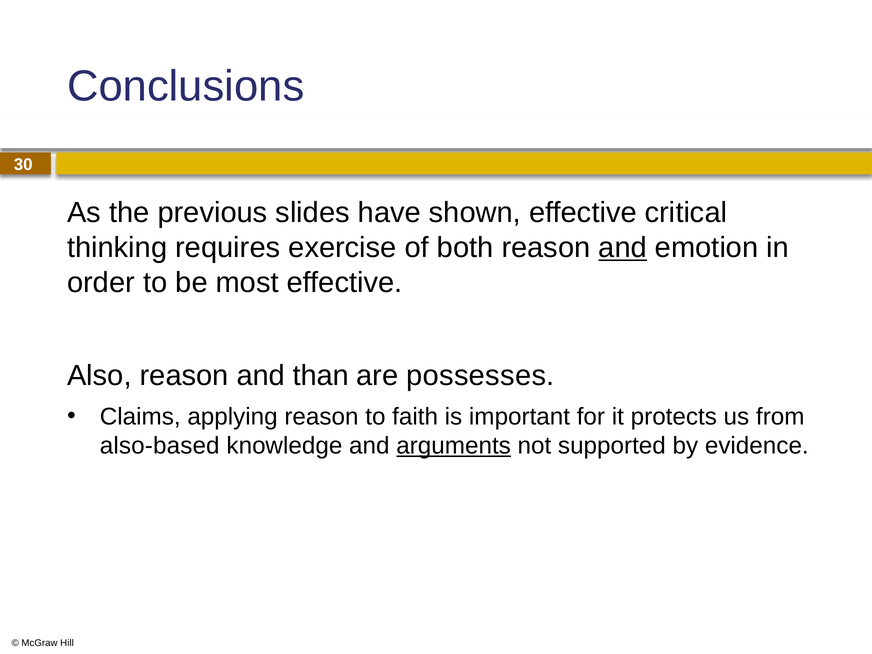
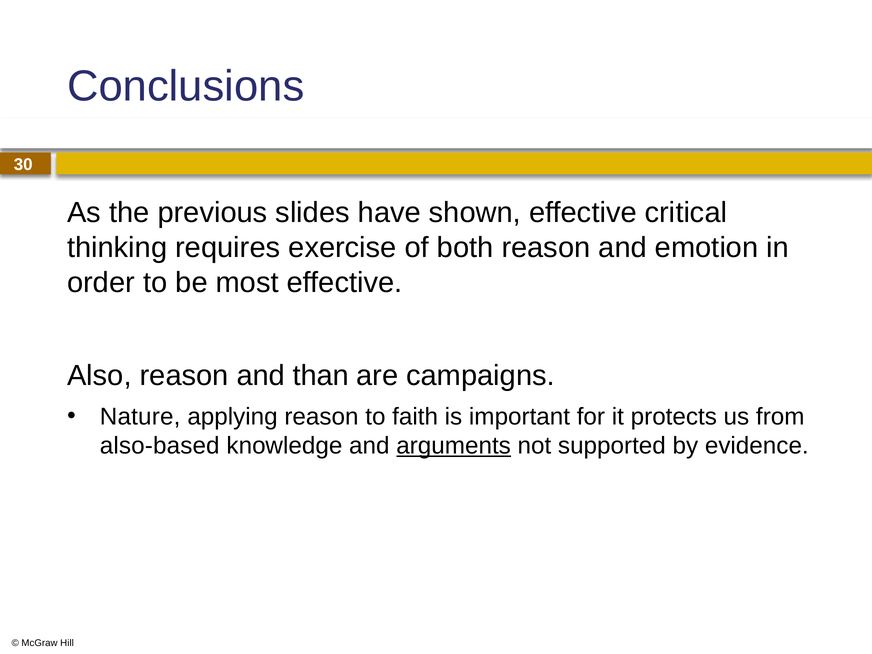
and underline: present -> none (623, 248)
possesses: possesses -> campaigns (481, 376)
Claims: Claims -> Nature (140, 417)
